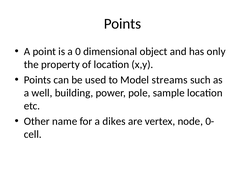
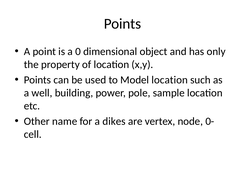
Model streams: streams -> location (170, 80)
